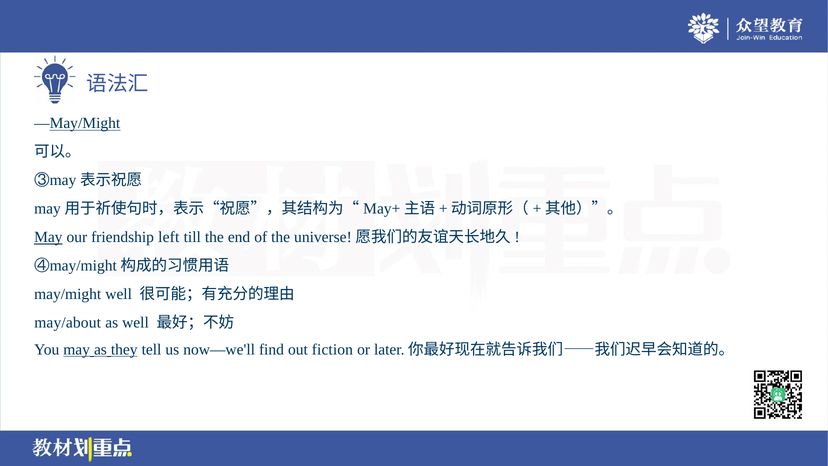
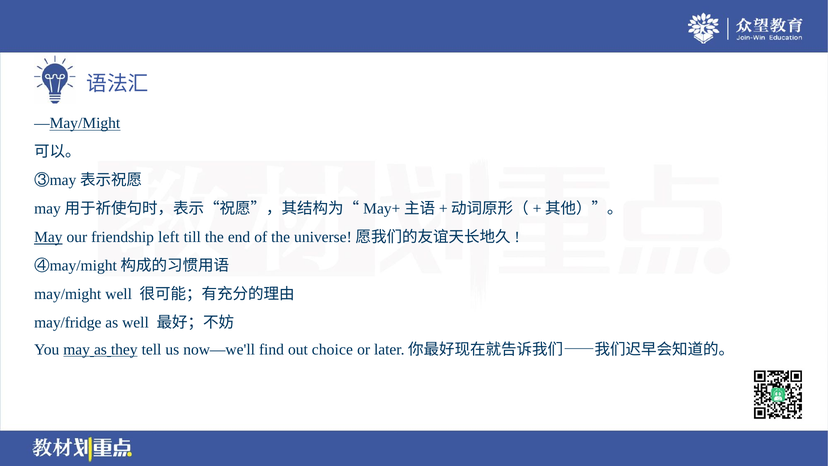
may/about: may/about -> may/fridge (68, 323)
fiction: fiction -> choice (332, 349)
